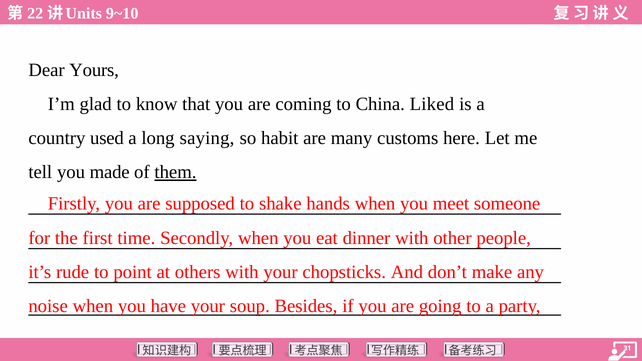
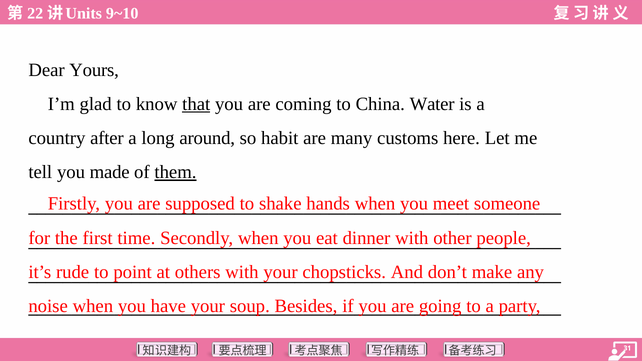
that underline: none -> present (196, 104)
Liked: Liked -> Water (432, 104)
used: used -> after (107, 138)
saying: saying -> around (207, 138)
